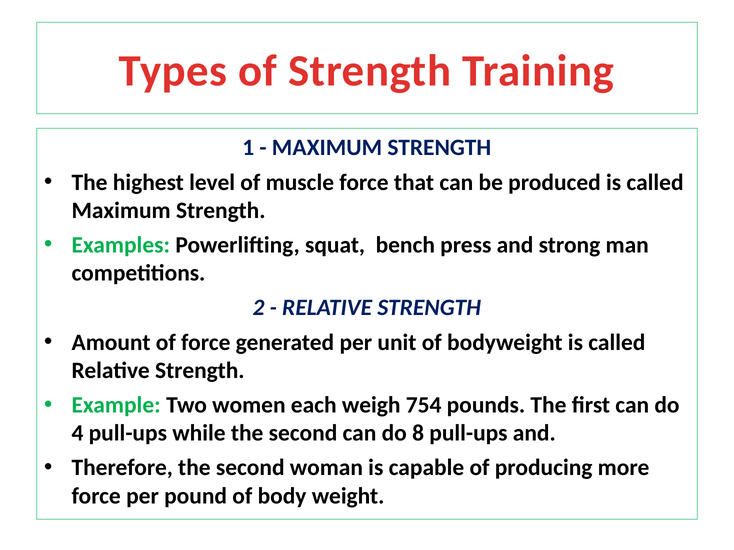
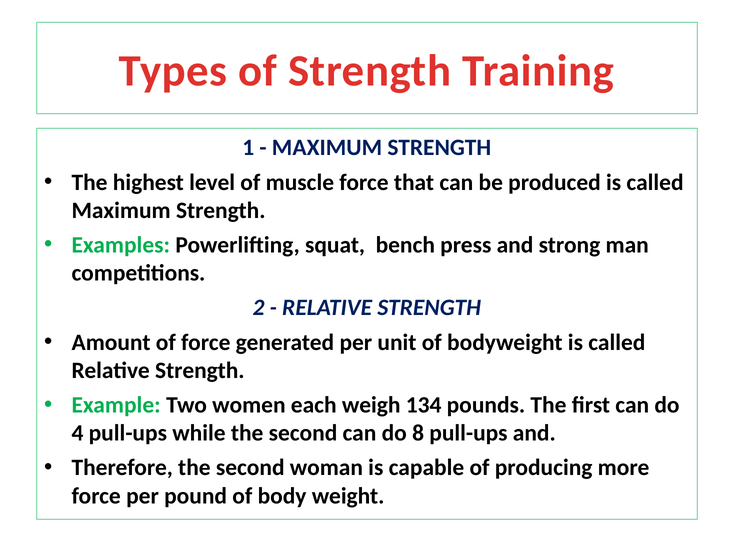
754: 754 -> 134 (424, 405)
